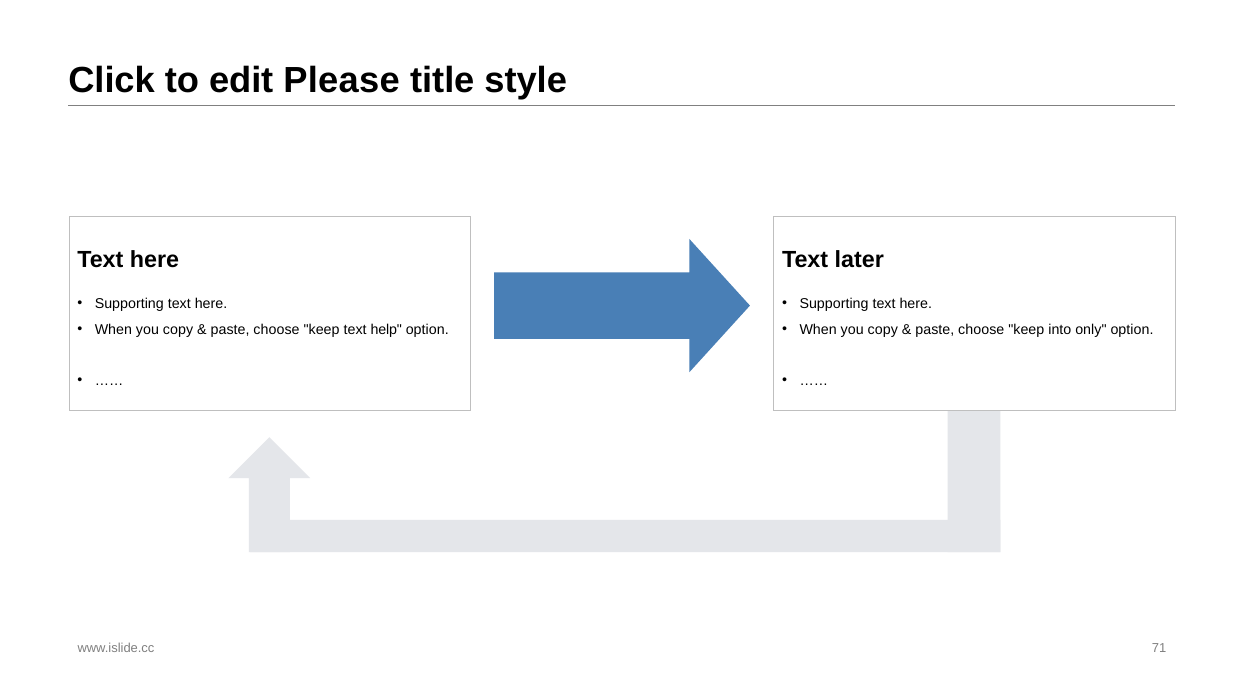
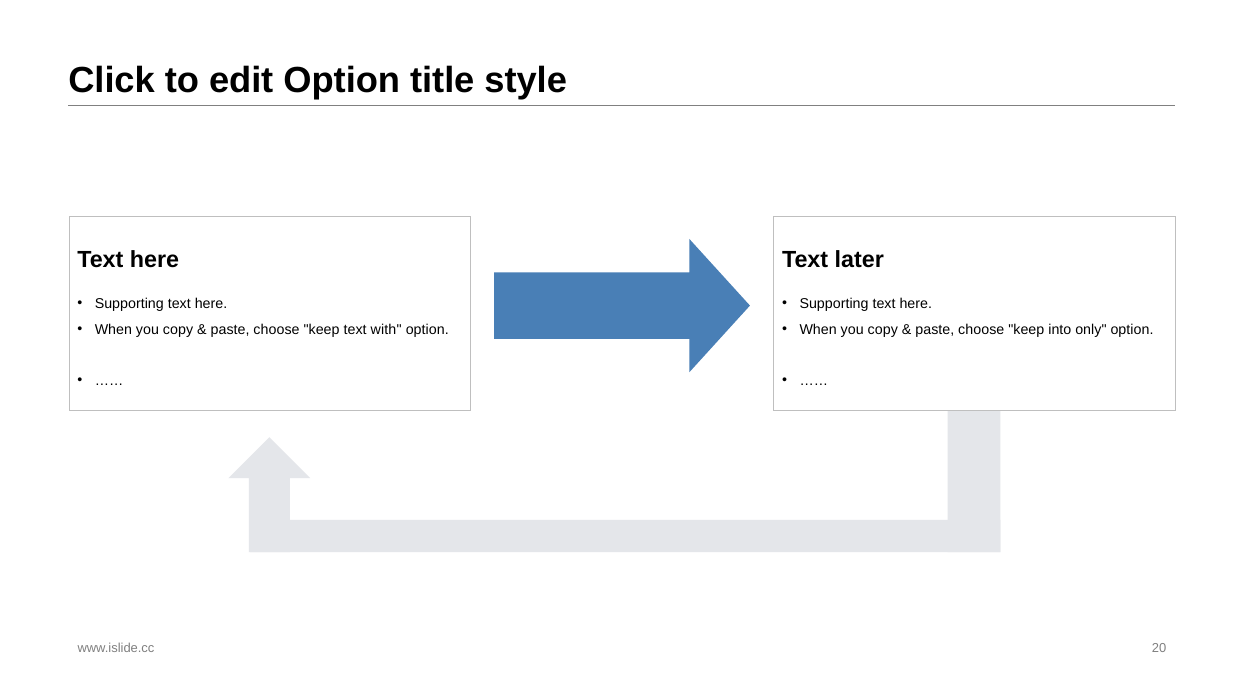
edit Please: Please -> Option (342, 80)
help: help -> with (386, 329)
71: 71 -> 20 (1159, 648)
